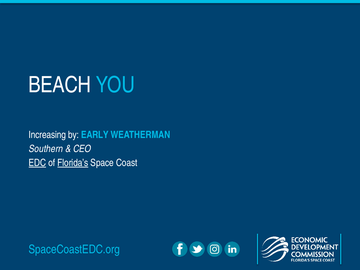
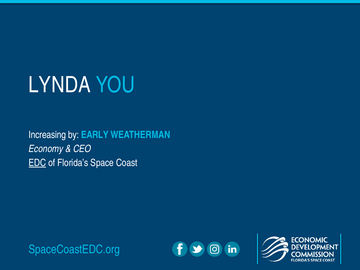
BEACH: BEACH -> LYNDA (59, 85)
Southern: Southern -> Economy (46, 149)
Florida’s underline: present -> none (73, 163)
